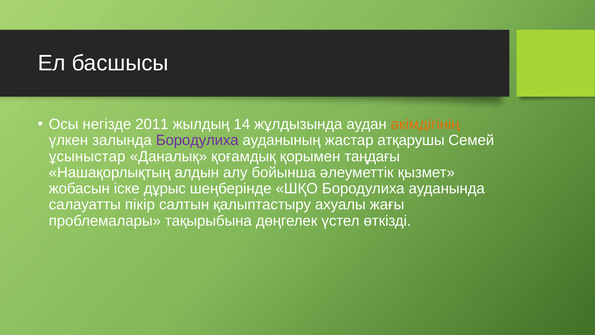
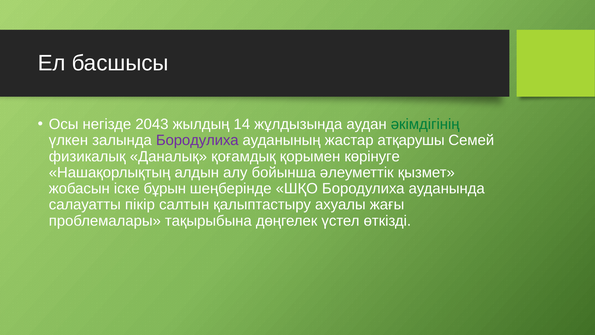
2011: 2011 -> 2043 (152, 124)
әкімдігінің colour: orange -> green (425, 124)
ұсыныстар: ұсыныстар -> физикалық (87, 156)
таңдағы: таңдағы -> көрінуге (372, 156)
дұрыс: дұрыс -> бұрын (165, 188)
